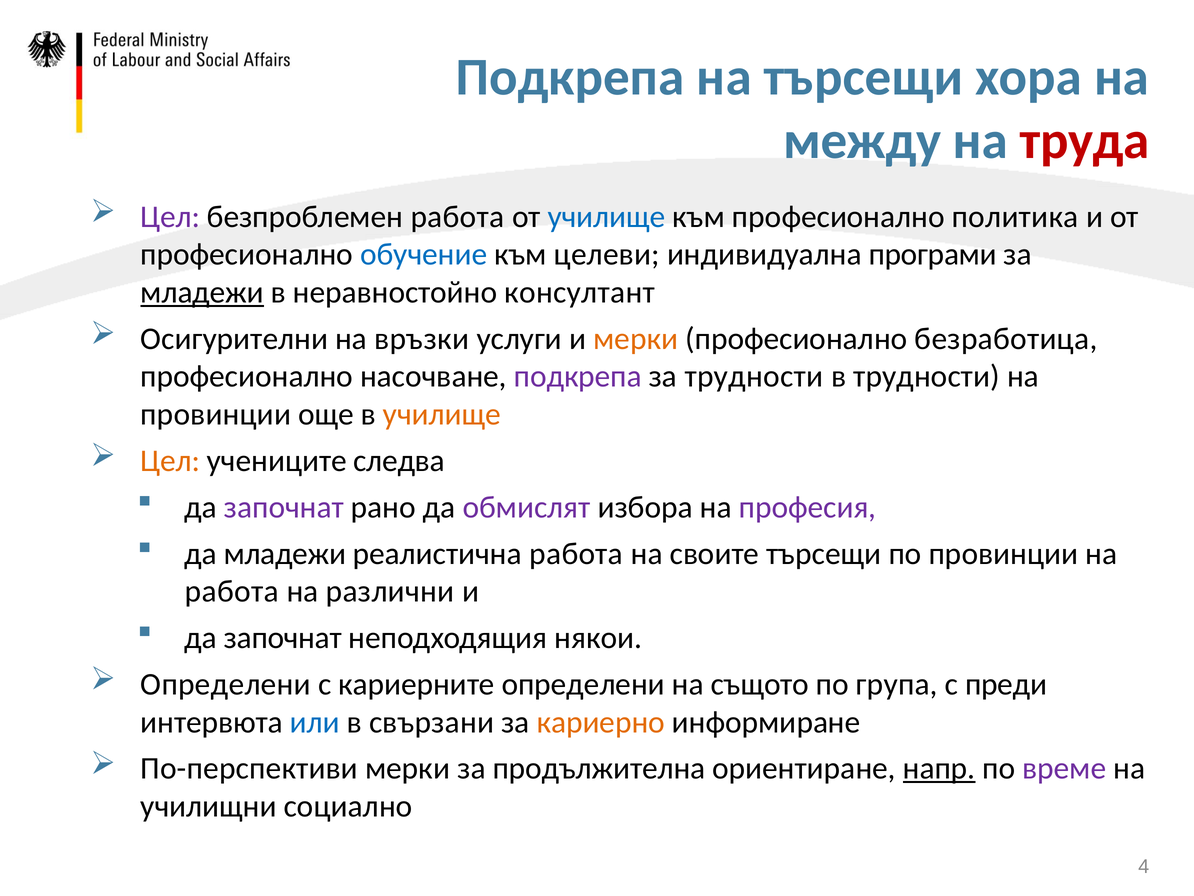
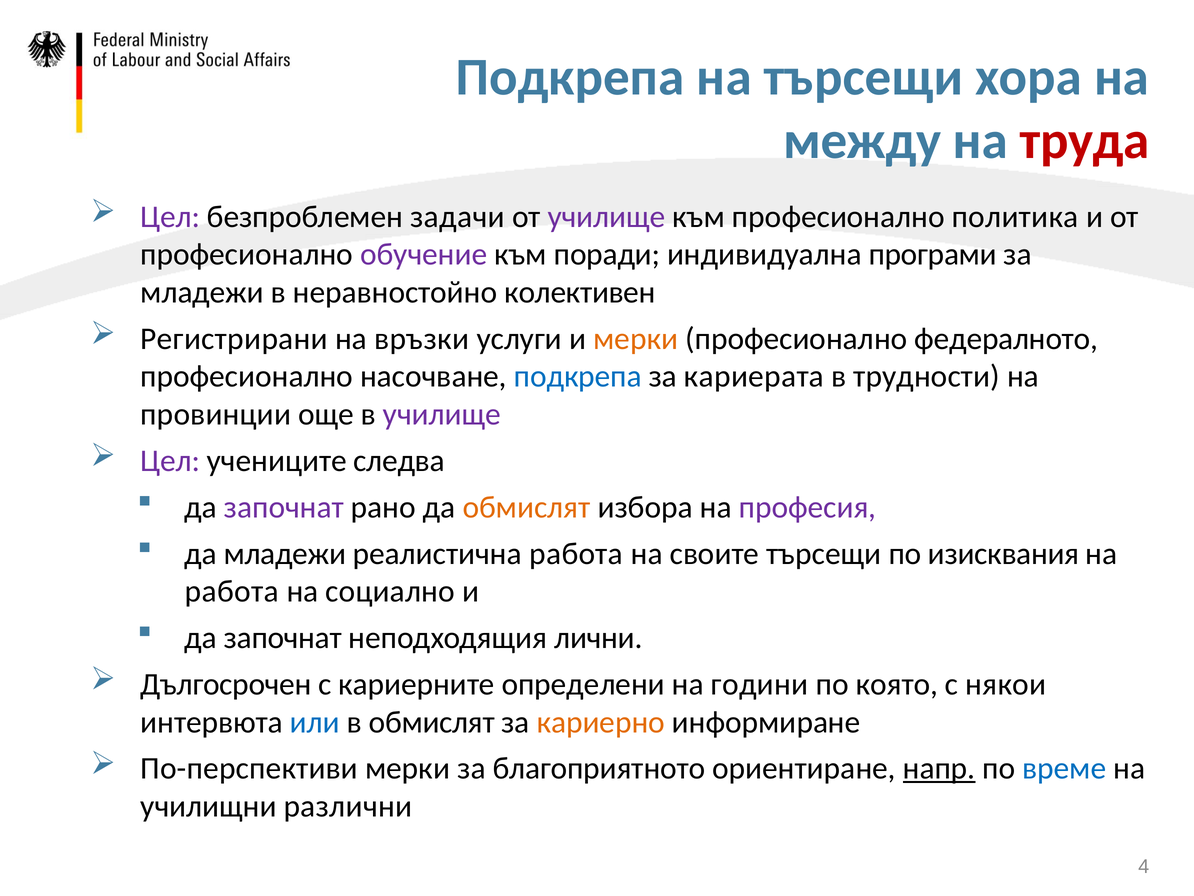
безпроблемен работа: работа -> задачи (457, 217)
училище colour: blue -> purple (607, 217)
обучение colour: blue -> purple (424, 254)
целеви: целеви -> поради (607, 254)
младежи underline: present -> none (202, 292)
консултант: консултант -> колективен (580, 292)
Осигурителни: Осигурителни -> Регистрирани (234, 339)
безработица: безработица -> федералното (1006, 339)
подкрепа colour: purple -> blue (578, 376)
за трудности: трудности -> кариерата (754, 376)
училище colour: orange -> purple (442, 414)
Цел colour: orange -> purple (170, 461)
обмислят colour: purple -> orange (527, 507)
по провинции: провинции -> изисквания (1004, 553)
различни: различни -> социално (390, 591)
някои: някои -> лични (598, 638)
Определени: Определени -> Дългосрочен (226, 684)
същото: същото -> години (760, 684)
група: група -> която (897, 684)
преди: преди -> някои (1006, 684)
в свързани: свързани -> обмислят (432, 722)
продължителна: продължителна -> благоприятното (599, 768)
време colour: purple -> blue (1064, 768)
социално: социално -> различни (348, 806)
